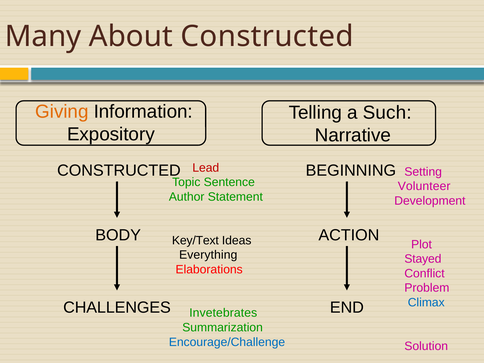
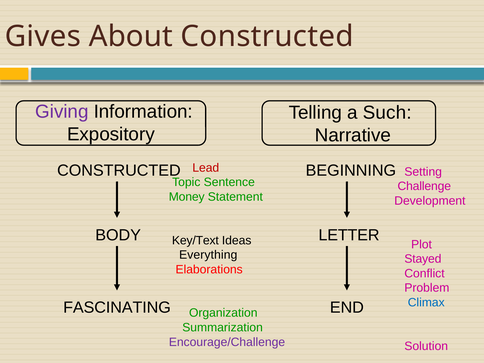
Many: Many -> Gives (43, 36)
Giving colour: orange -> purple (62, 112)
Volunteer: Volunteer -> Challenge (424, 186)
Author: Author -> Money (187, 197)
ACTION: ACTION -> LETTER (349, 235)
CHALLENGES: CHALLENGES -> FASCINATING (117, 308)
Invetebrates: Invetebrates -> Organization (223, 313)
Encourage/Challenge colour: blue -> purple (227, 342)
